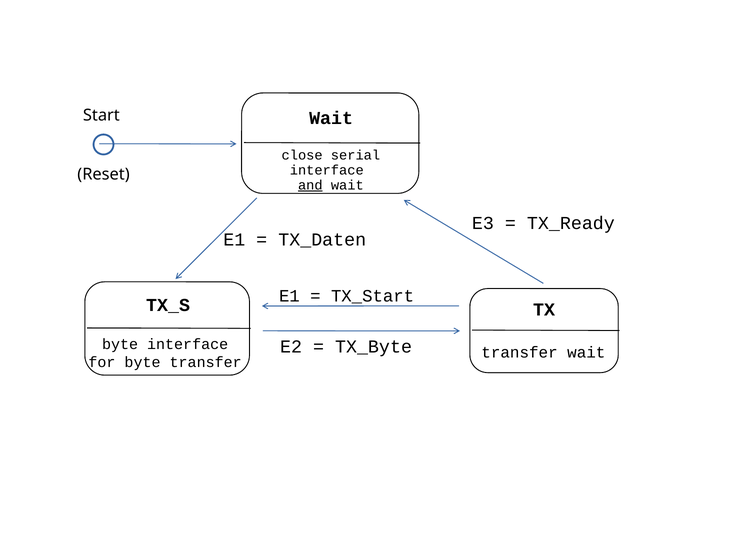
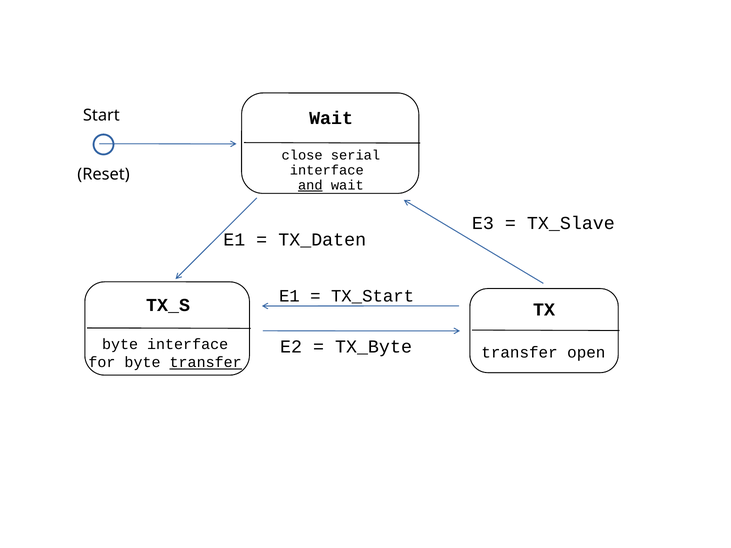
TX_Ready: TX_Ready -> TX_Slave (571, 223)
transfer wait: wait -> open (586, 353)
transfer underline: none -> present (206, 363)
